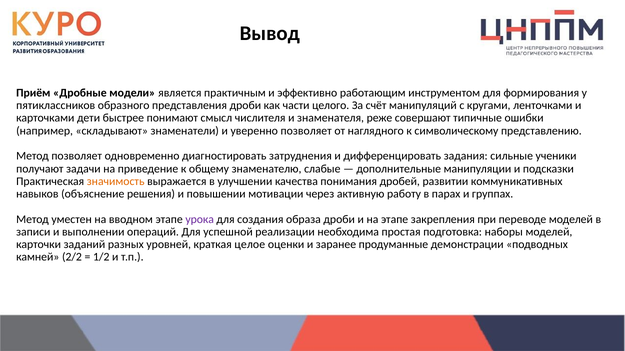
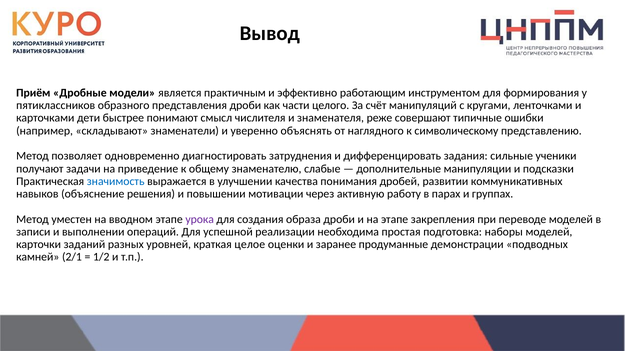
уверенно позволяет: позволяет -> объяснять (306, 131)
значимость colour: orange -> blue (116, 182)
2/2: 2/2 -> 2/1 (72, 258)
